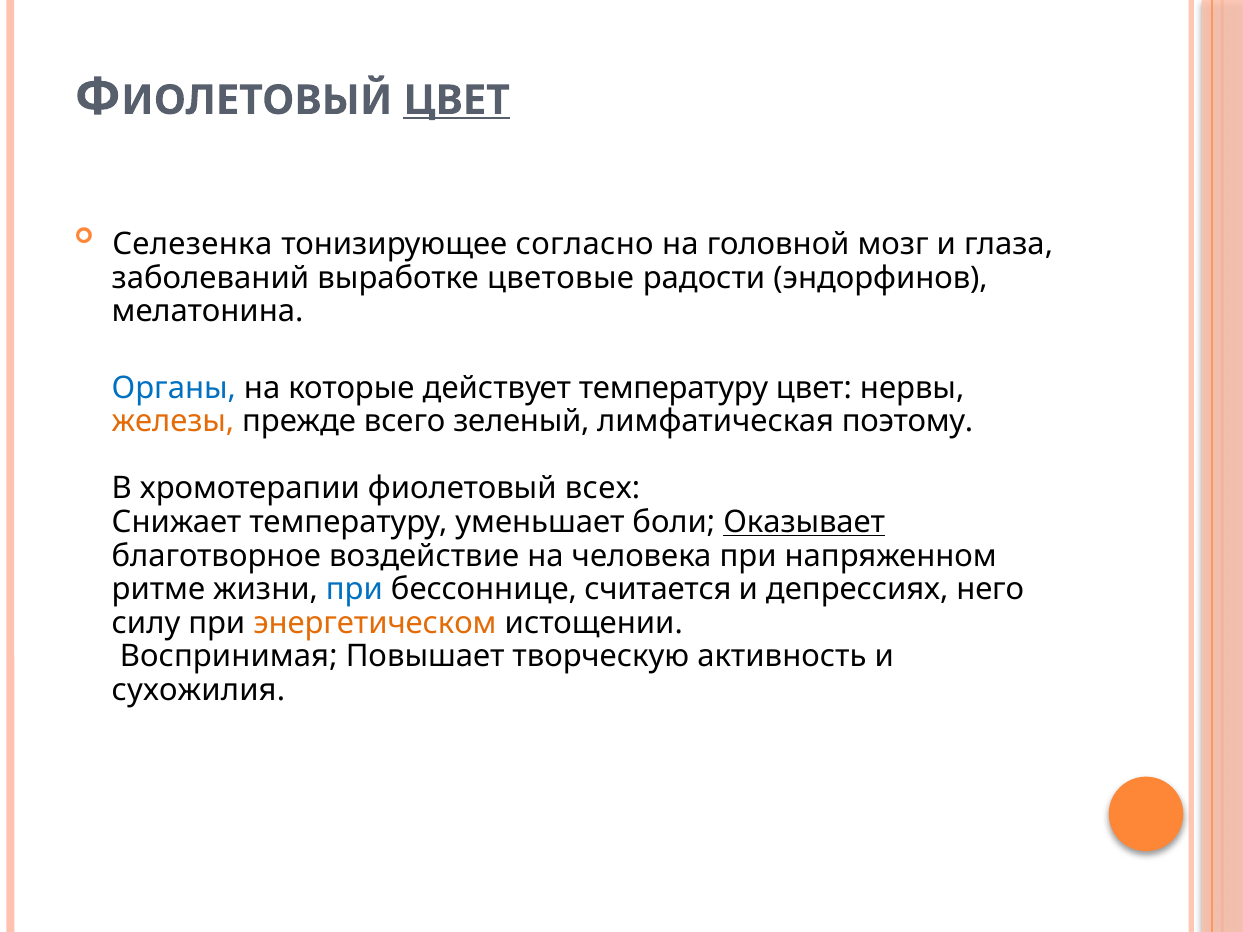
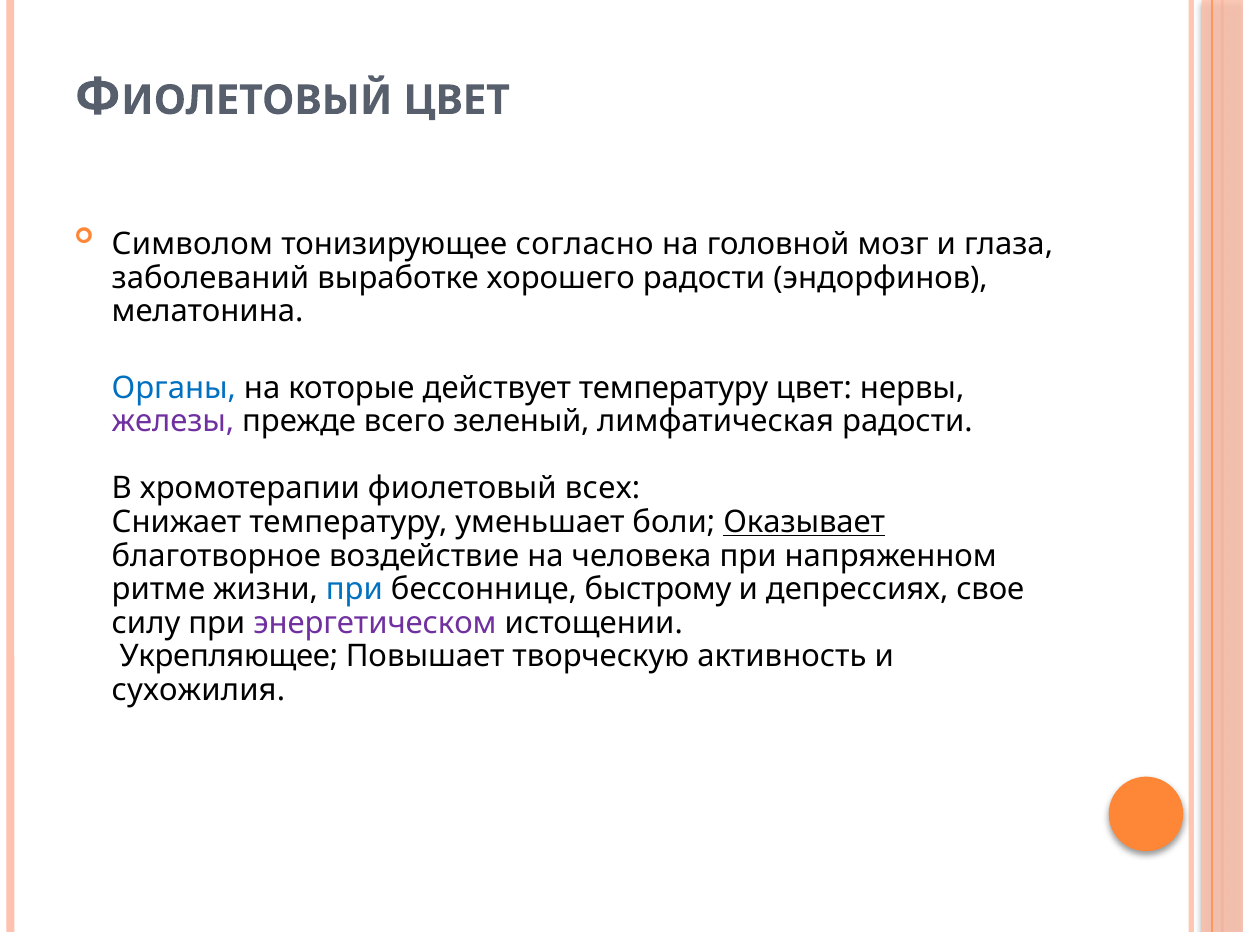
ЦВЕТ underline: present -> none (457, 100)
Селезенка: Селезенка -> Символом (192, 244)
цветовые: цветовые -> хорошего (561, 278)
железы colour: orange -> purple (173, 422)
лимфатическая поэтому: поэтому -> радости (907, 422)
считается: считается -> быстрому (658, 589)
него: него -> свое (990, 589)
энергетическом colour: orange -> purple (375, 623)
Воспринимая: Воспринимая -> Укрепляющее (229, 657)
